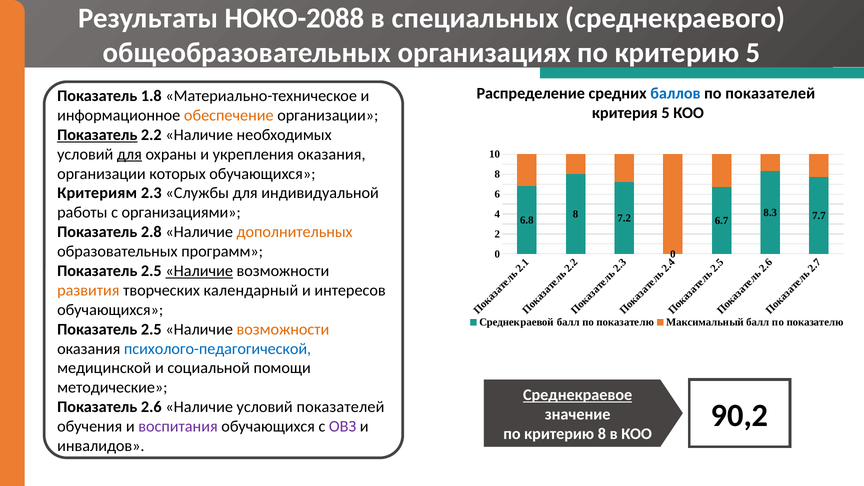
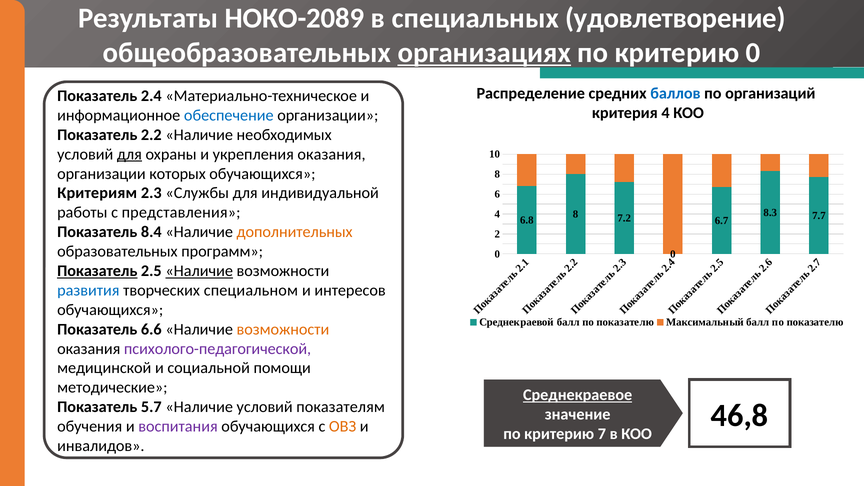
НОКО-2088: НОКО-2088 -> НОКО-2089 (294, 18)
среднекраевого: среднекраевого -> удовлетворение (675, 18)
организациях underline: none -> present (484, 53)
критерию 5: 5 -> 0 (753, 53)
по показателей: показателей -> организаций (770, 93)
1.8: 1.8 -> 2.4 (151, 96)
критерия 5: 5 -> 4 (665, 113)
обеспечение colour: orange -> blue (229, 115)
Показатель underline: present -> none (97, 135)
организациями: организациями -> представления (181, 213)
2.8: 2.8 -> 8.4 (151, 232)
Показатель underline: none -> present (97, 271)
развития colour: orange -> blue (88, 290)
календарный: календарный -> специальном (251, 290)
2.5: 2.5 -> 6.6 (151, 329)
психолого-педагогической colour: blue -> purple (218, 349)
2.6: 2.6 -> 5.7 (151, 407)
условий показателей: показателей -> показателям (341, 407)
90,2: 90,2 -> 46,8 (740, 415)
ОВЗ colour: purple -> orange (343, 426)
критерию 8: 8 -> 7 (602, 434)
